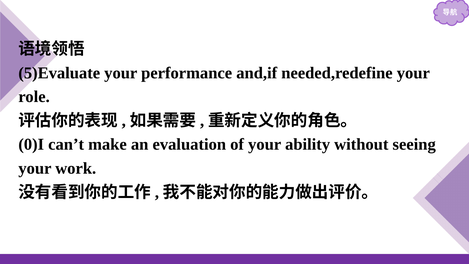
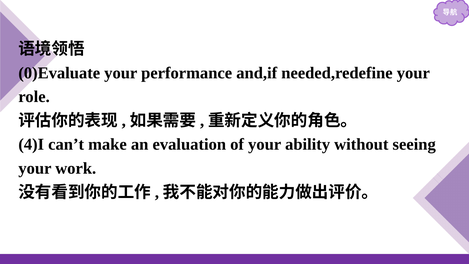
5)Evaluate: 5)Evaluate -> 0)Evaluate (59, 73)
0)I: 0)I -> 4)I (31, 144)
